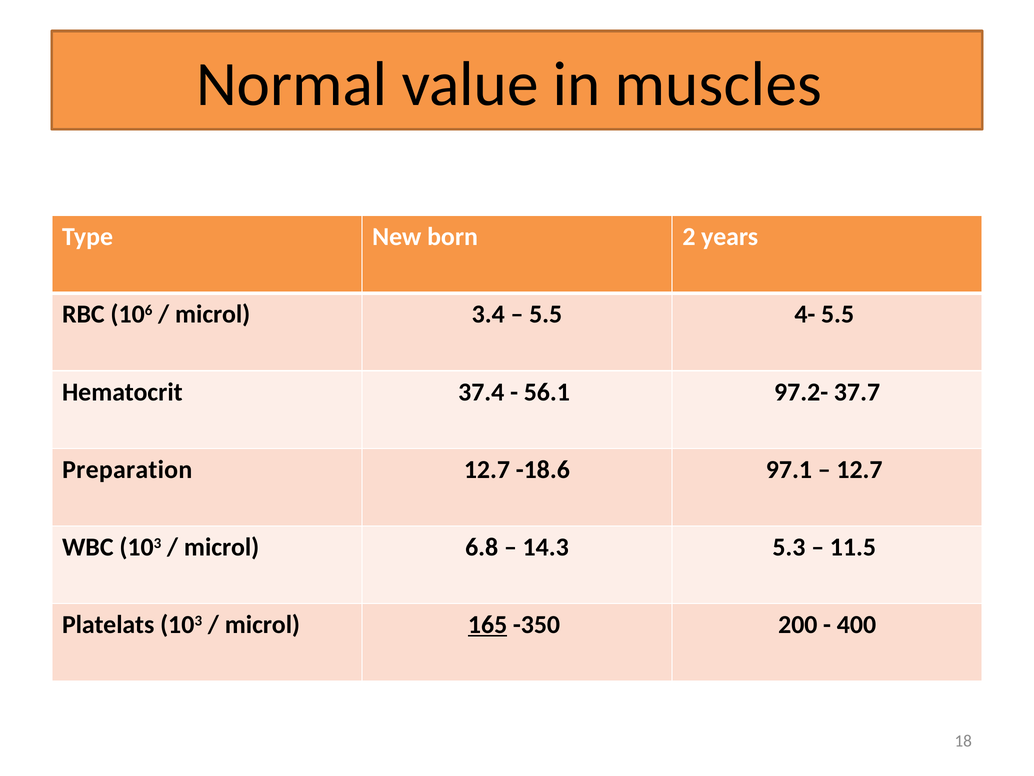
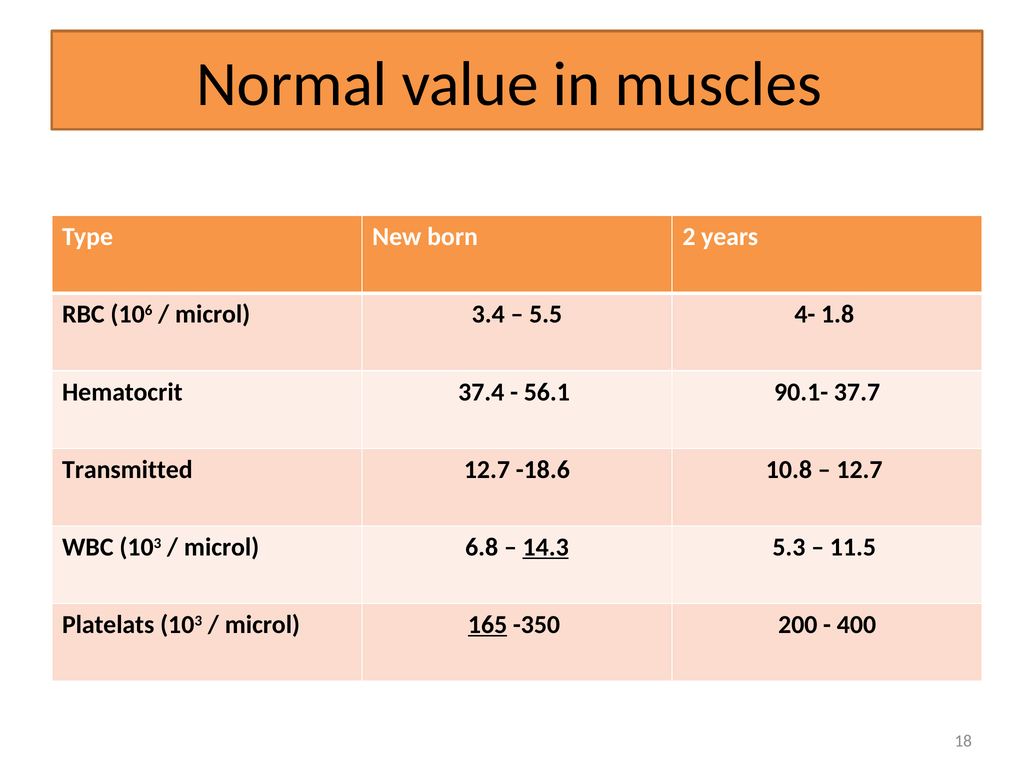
4- 5.5: 5.5 -> 1.8 (838, 314)
97.2-: 97.2- -> 90.1- (801, 392)
Preparation: Preparation -> Transmitted (127, 469)
97.1: 97.1 -> 10.8 (789, 469)
14.3 underline: none -> present (546, 547)
